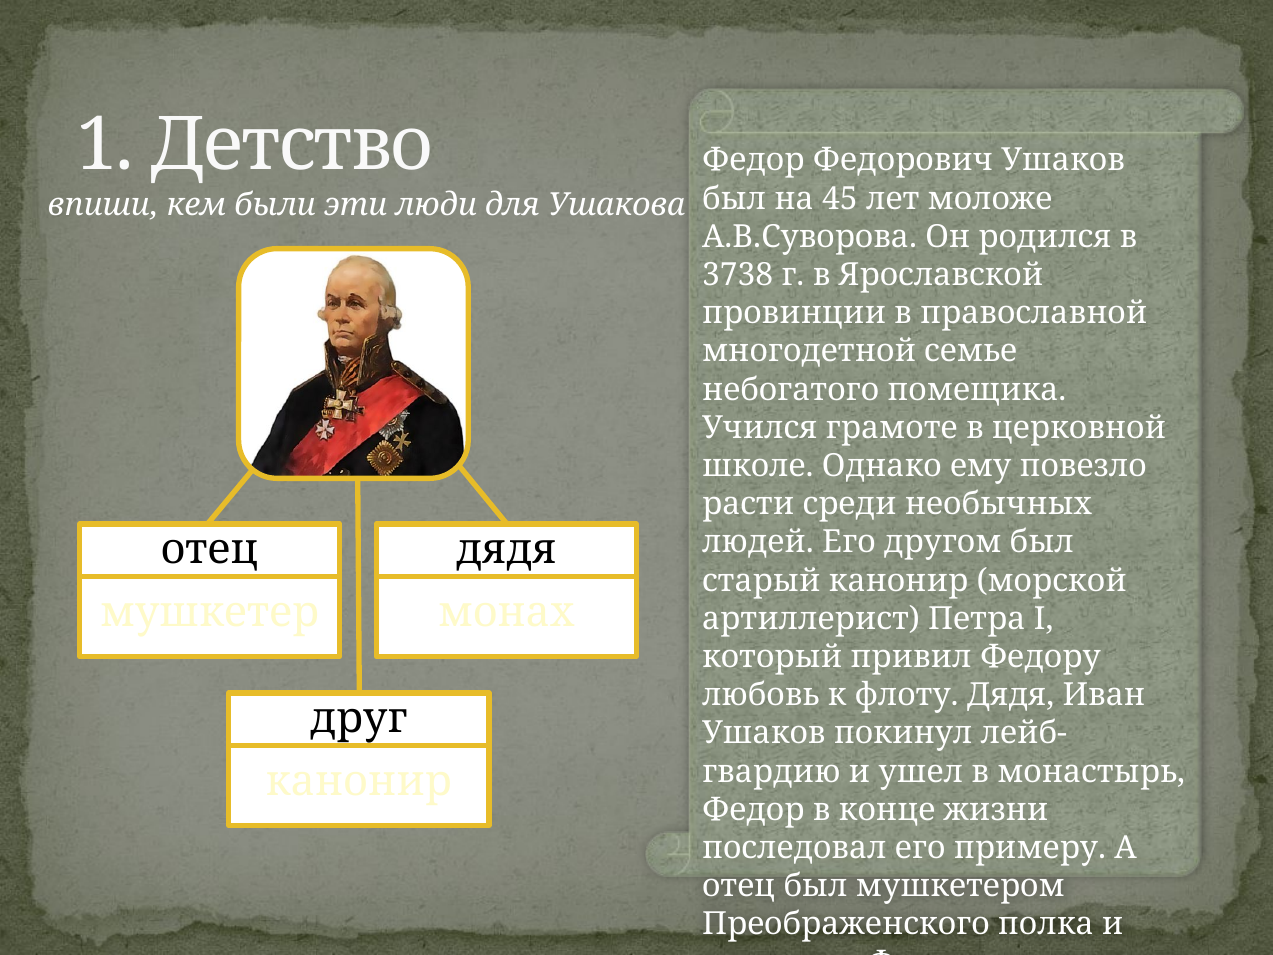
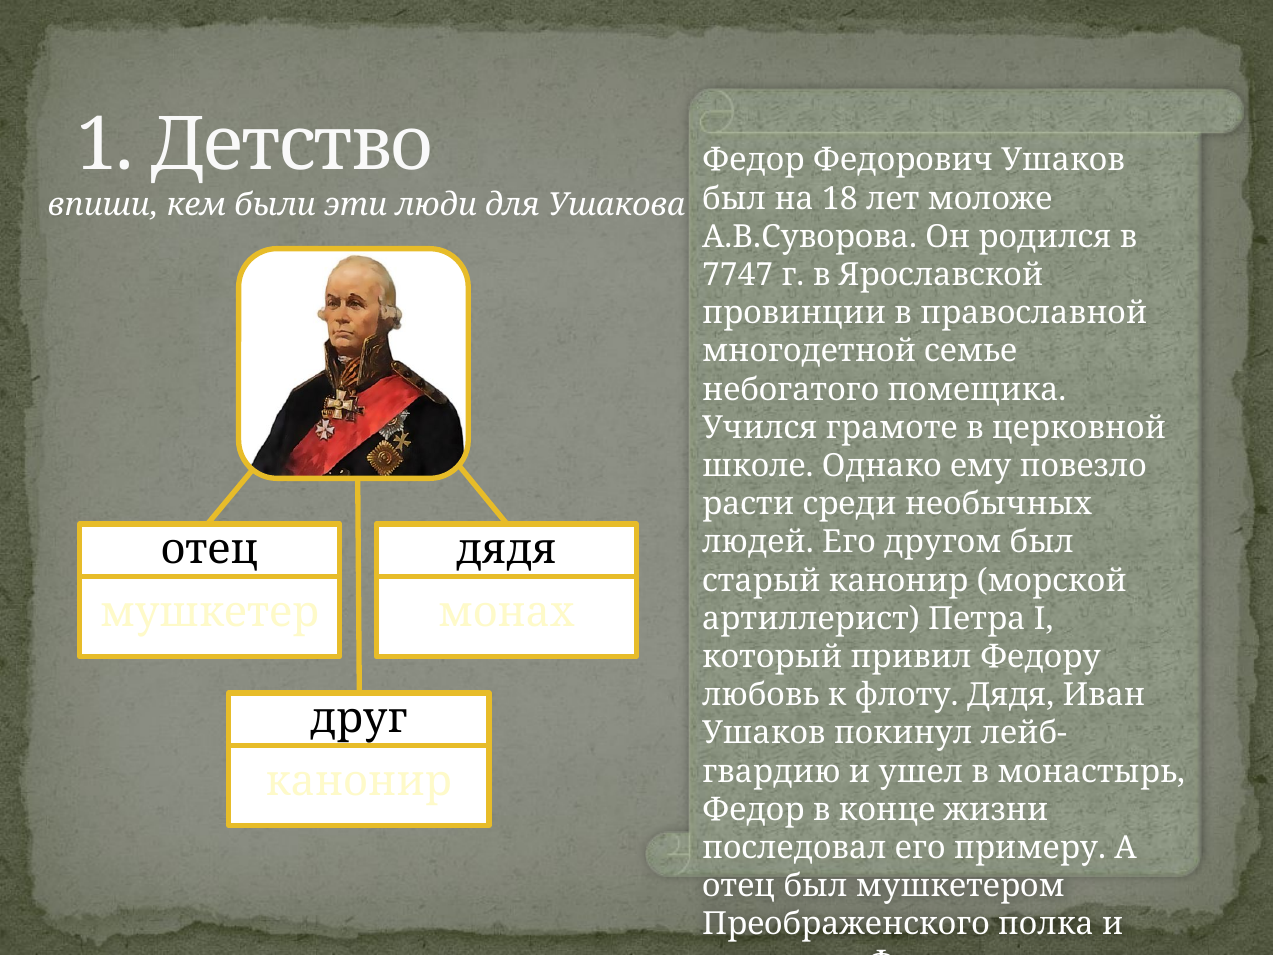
45: 45 -> 18 (840, 198)
3738: 3738 -> 7747 (738, 275)
